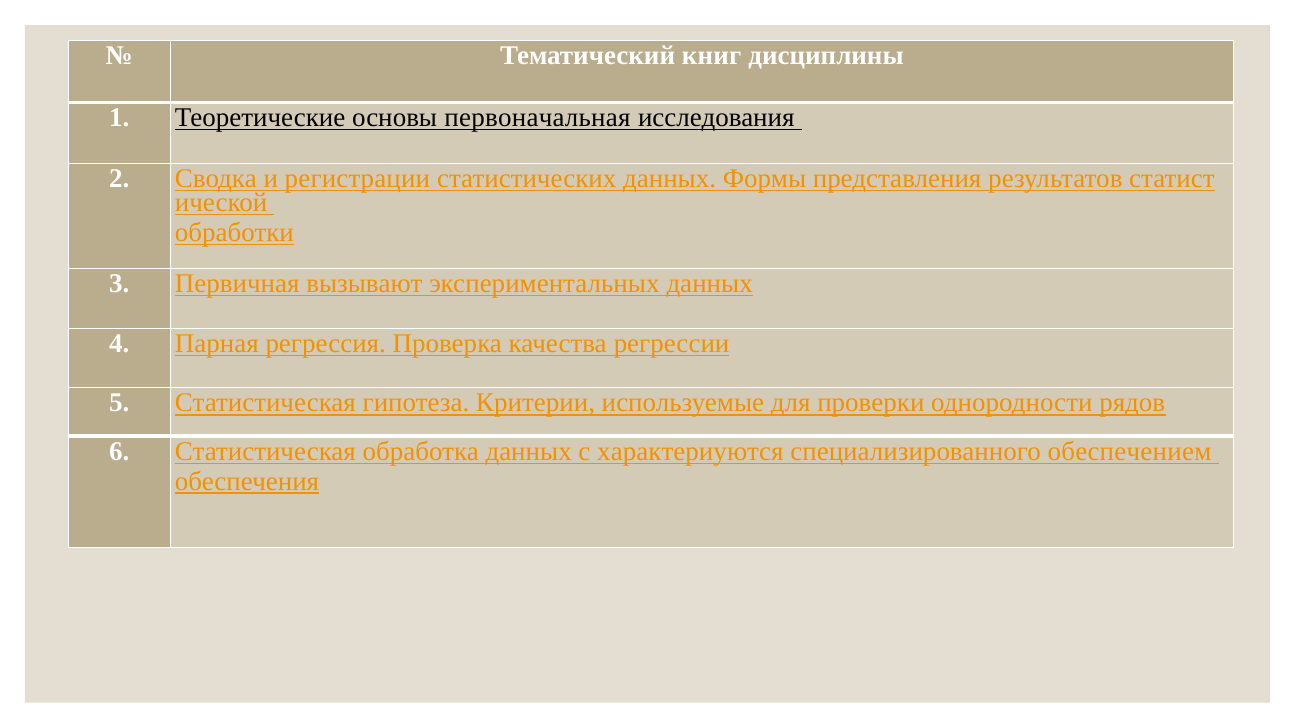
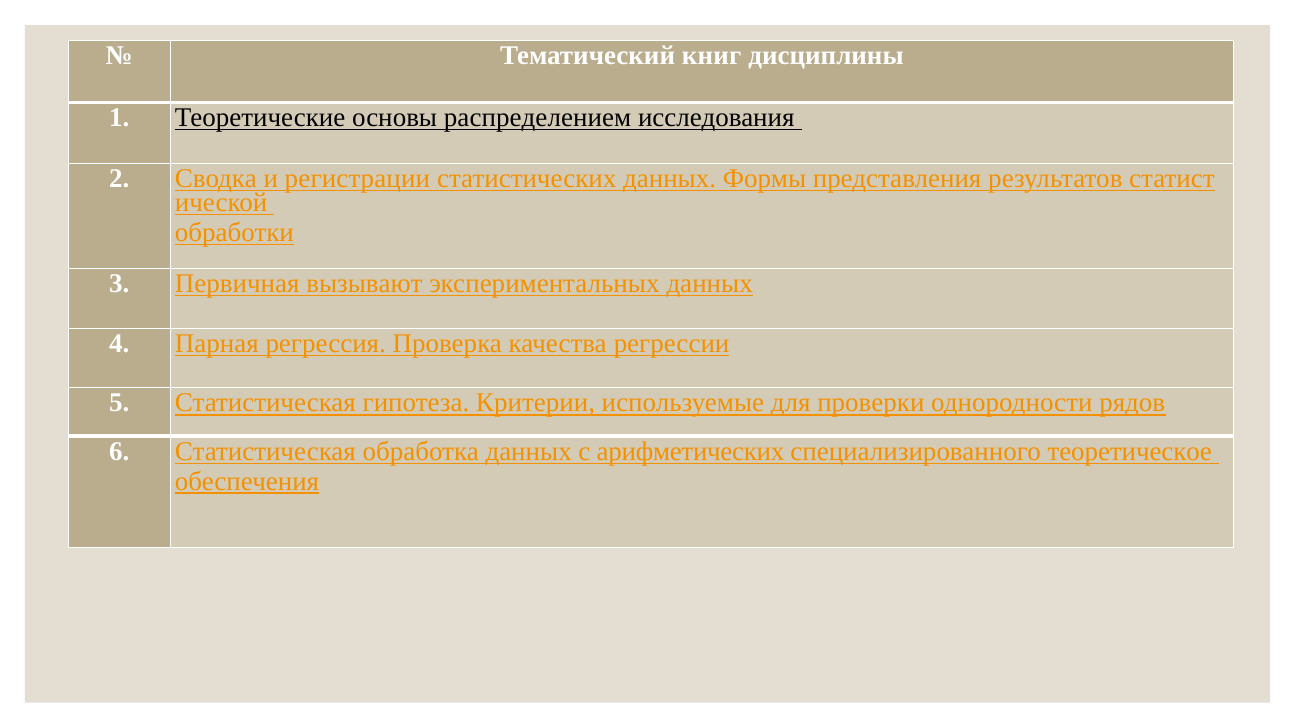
первоначальная: первоначальная -> распределением (538, 118)
характериуются: характериуются -> арифметических (691, 452)
обеспечением: обеспечением -> теоретическое (1130, 452)
